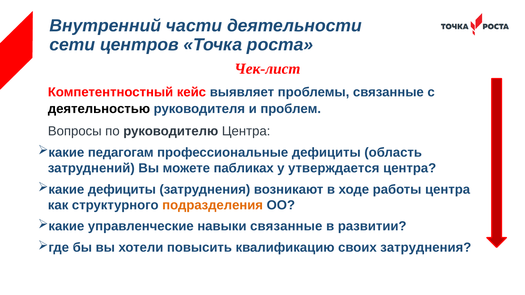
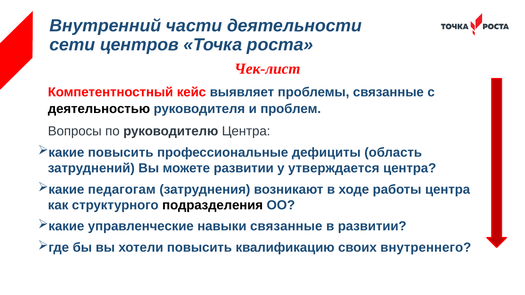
педагогам: педагогам -> повысить (121, 153)
можете пабликах: пабликах -> развитии (244, 168)
дефициты: дефициты -> педагогам (122, 190)
подразделения colour: orange -> black (213, 205)
своих затруднения: затруднения -> внутреннего (426, 248)
